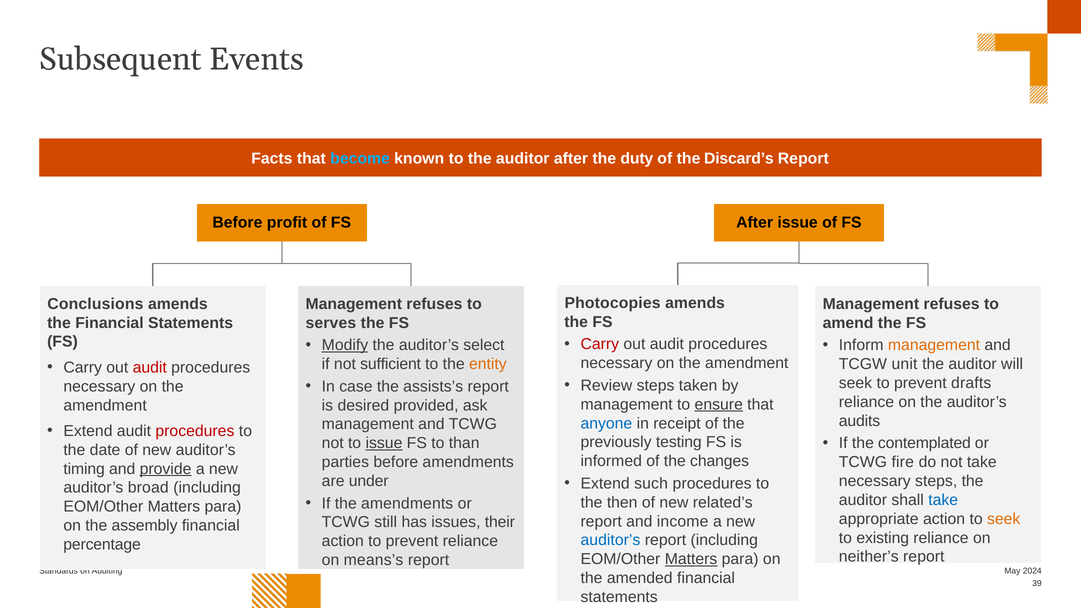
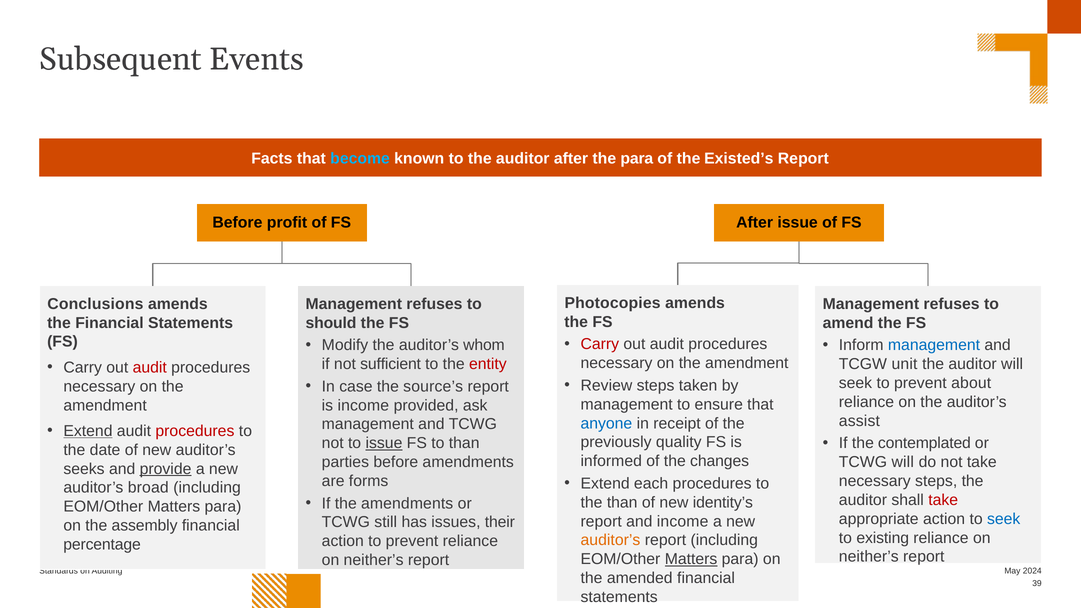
the duty: duty -> para (637, 159)
Discard’s: Discard’s -> Existed’s (739, 159)
serves: serves -> should (331, 323)
Modify underline: present -> none (345, 345)
select: select -> whom (484, 345)
management colour: orange -> blue (934, 345)
entity colour: orange -> red (488, 364)
drafts: drafts -> about (971, 383)
assists’s: assists’s -> source’s (433, 386)
ensure underline: present -> none (719, 404)
is desired: desired -> income (363, 405)
audits: audits -> assist (859, 421)
Extend underline: none -> present (88, 431)
testing: testing -> quality (679, 442)
TCWG fire: fire -> will (903, 462)
timing: timing -> seeks (84, 469)
under: under -> forms (369, 481)
such: such -> each (651, 484)
take colour: blue -> red (943, 500)
the then: then -> than (622, 502)
related’s: related’s -> identity’s (723, 502)
seek colour: orange -> blue (1004, 519)
auditor’s colour: blue -> orange (610, 540)
means’s: means’s -> neither’s (374, 560)
